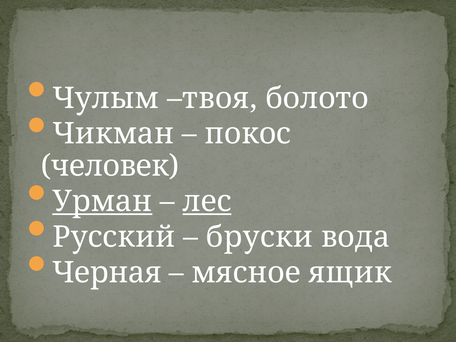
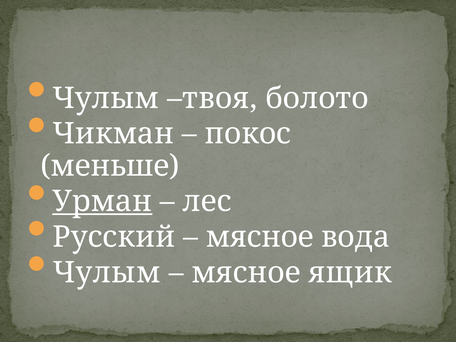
человек: человек -> меньше (110, 166)
лес underline: present -> none (207, 201)
бруски: бруски -> мясное (260, 237)
Черная: Черная -> Чулым (107, 273)
